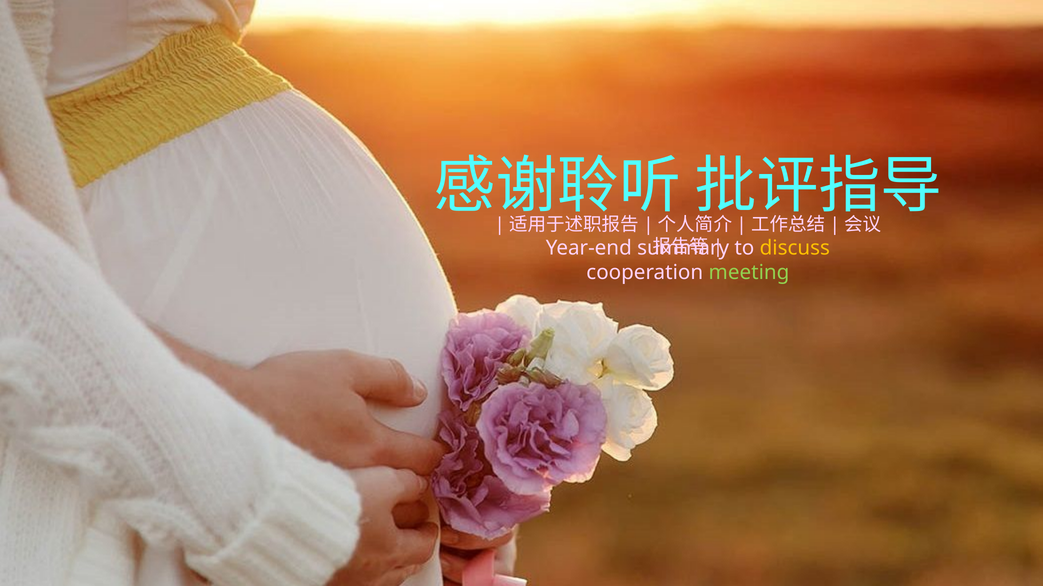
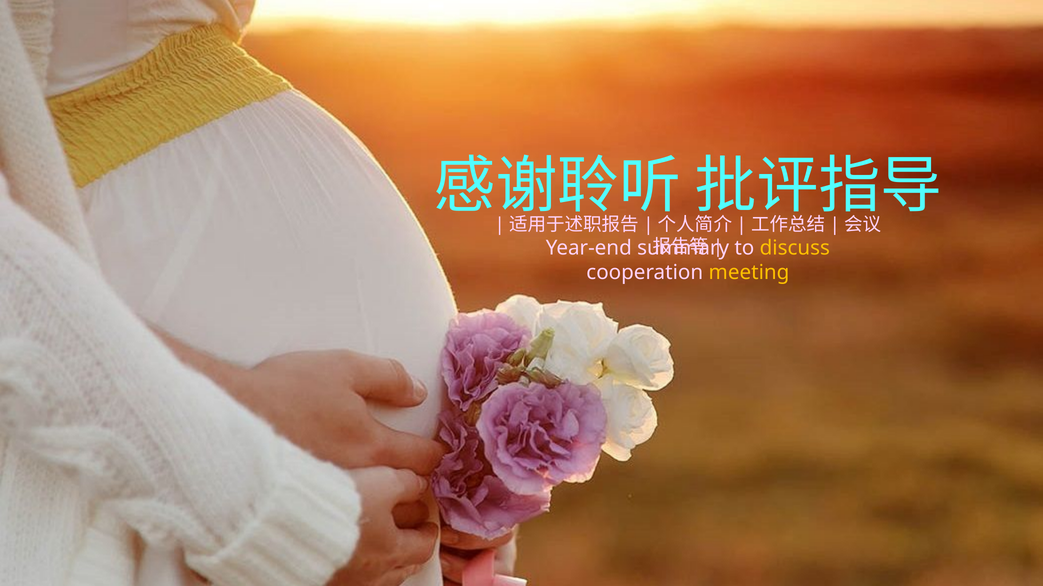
meeting colour: light green -> yellow (749, 273)
